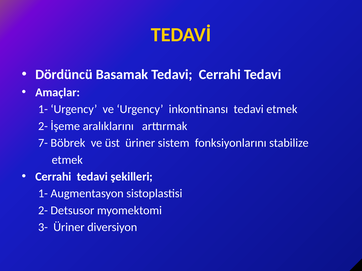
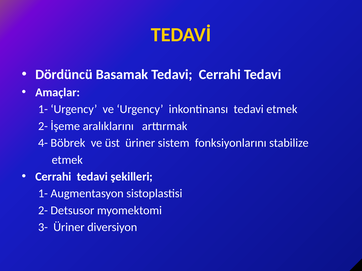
7-: 7- -> 4- (43, 143)
